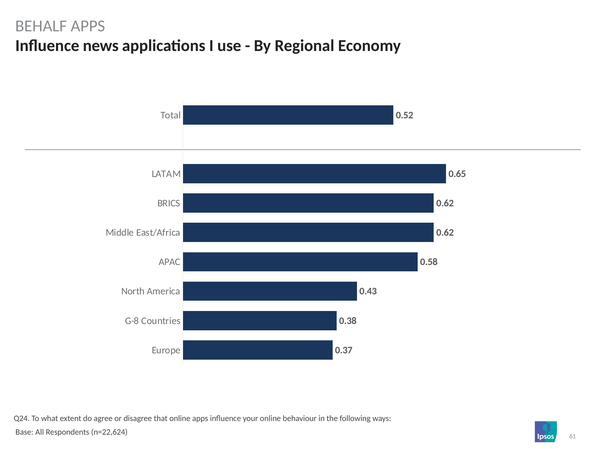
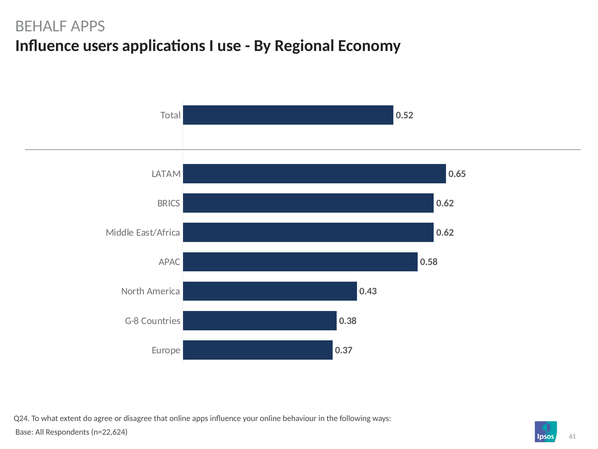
news: news -> users (101, 46)
